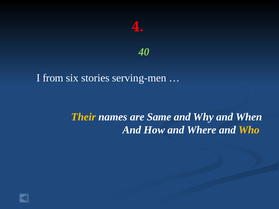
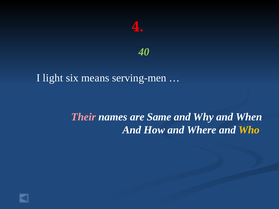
from: from -> light (53, 78)
stories: stories -> means (95, 78)
Their colour: yellow -> pink (84, 117)
